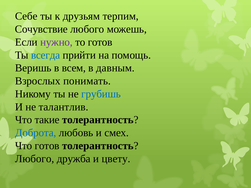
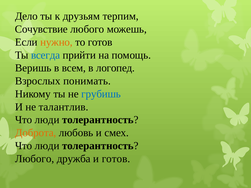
Себе: Себе -> Дело (26, 16)
нужно colour: purple -> orange (56, 42)
давным: давным -> логопед (115, 68)
такие: такие -> люди (47, 120)
Доброта colour: blue -> orange (36, 133)
готов: готов -> люди (47, 146)
и цвету: цвету -> готов (116, 159)
